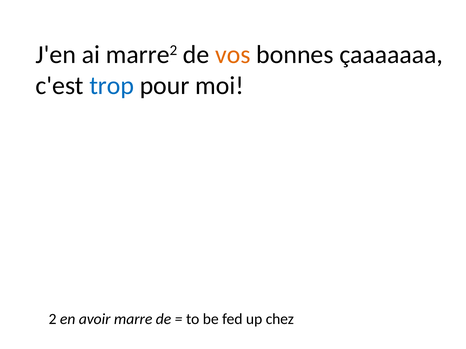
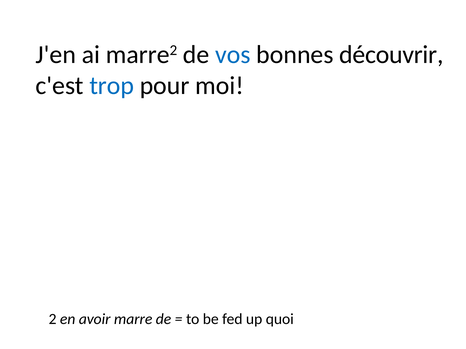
vos colour: orange -> blue (233, 55)
çaaaaaaa: çaaaaaaa -> découvrir (391, 55)
chez: chez -> quoi (280, 319)
